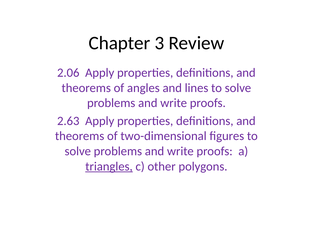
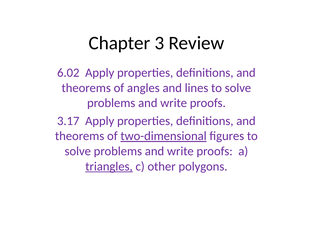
2.06: 2.06 -> 6.02 (68, 73)
2.63: 2.63 -> 3.17 (68, 121)
two-dimensional underline: none -> present (164, 136)
